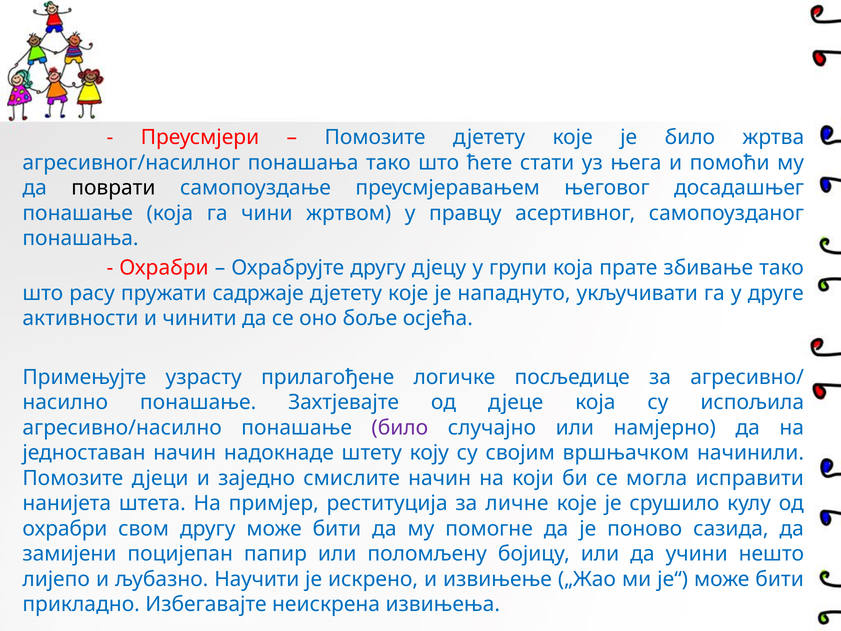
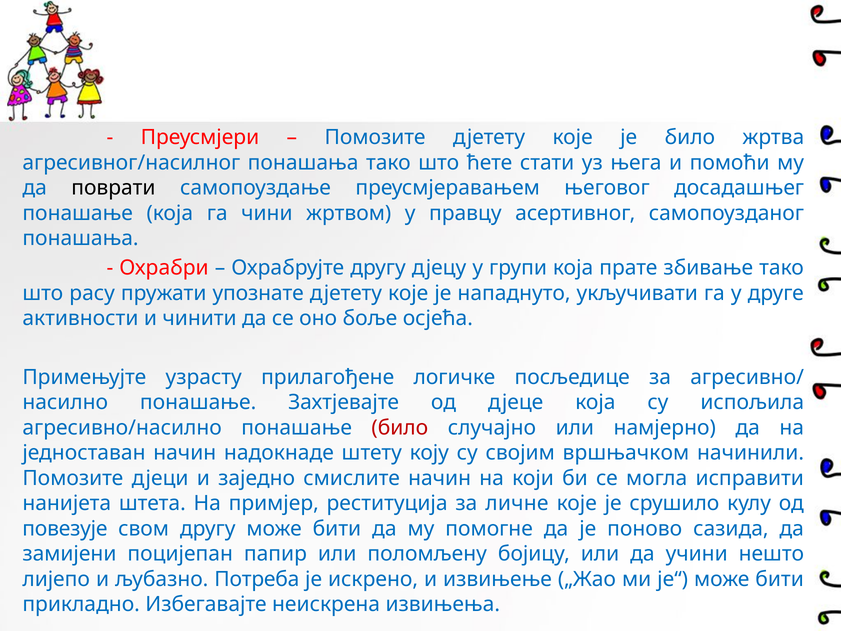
садржаје: садржаје -> упознате (258, 293)
било colour: purple -> red (400, 428)
охрабри: охрабри -> повезује (65, 528)
Научити: Научити -> Потреба (257, 579)
